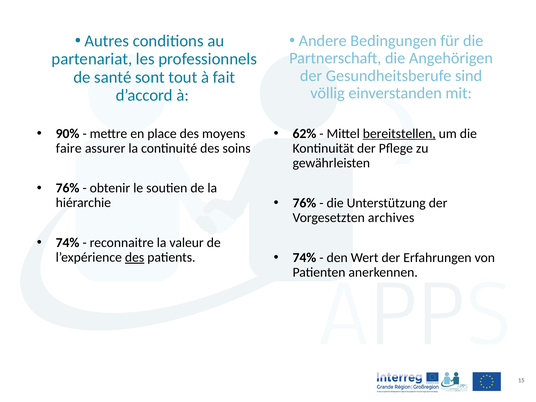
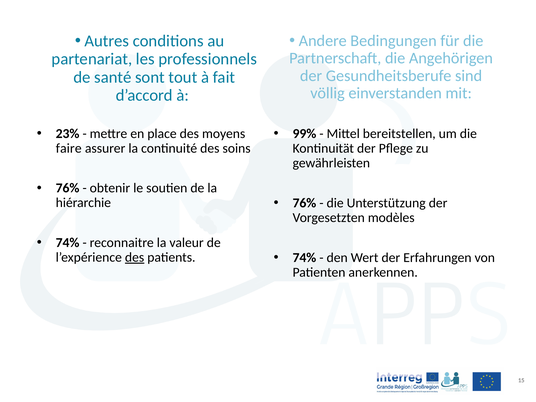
90%: 90% -> 23% (68, 134)
62%: 62% -> 99% (304, 134)
bereitstellen underline: present -> none (399, 134)
archives: archives -> modèles (391, 218)
